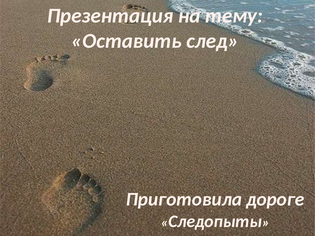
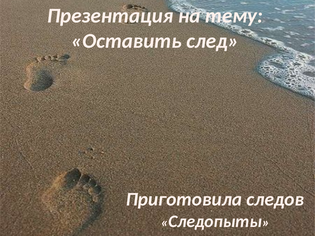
дороге: дороге -> следов (275, 200)
